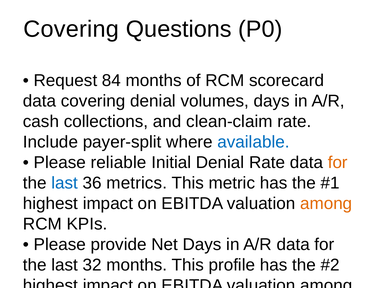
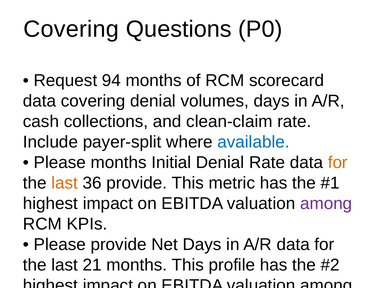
84: 84 -> 94 (111, 81)
Please reliable: reliable -> months (119, 162)
last colour: blue -> orange (65, 183)
36 metrics: metrics -> provide (137, 183)
among colour: orange -> purple (326, 203)
32: 32 -> 21 (92, 265)
